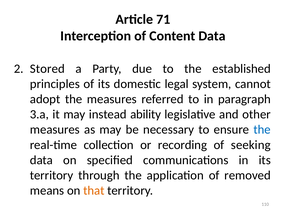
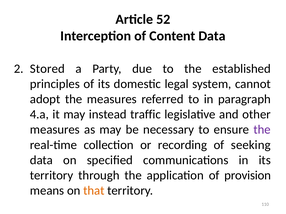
71: 71 -> 52 (163, 19)
3.a: 3.a -> 4.a (39, 115)
ability: ability -> traffic (146, 115)
the colour: blue -> purple (262, 130)
removed: removed -> provision (248, 176)
